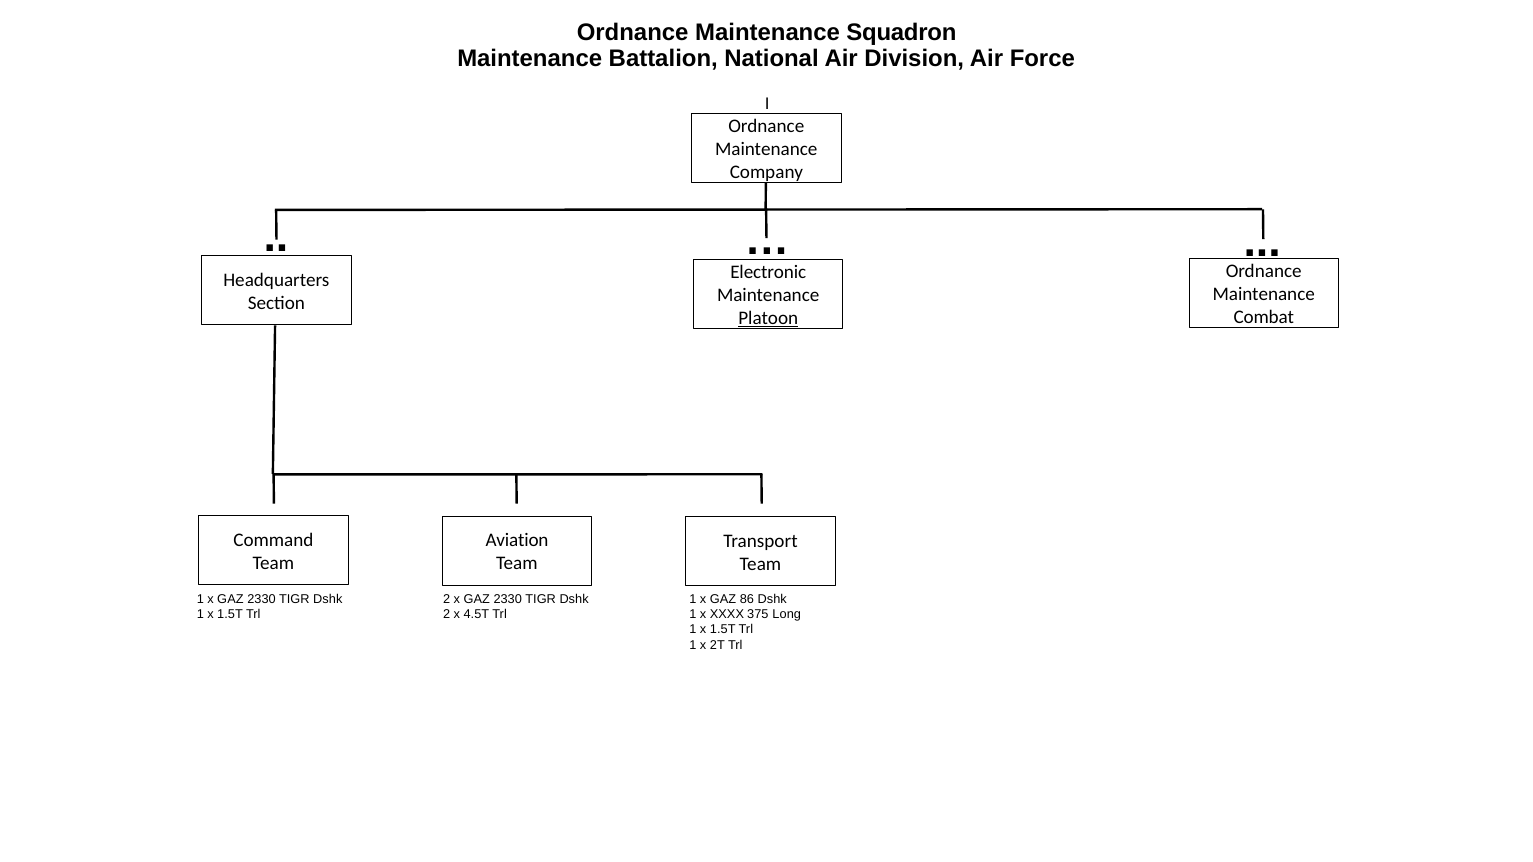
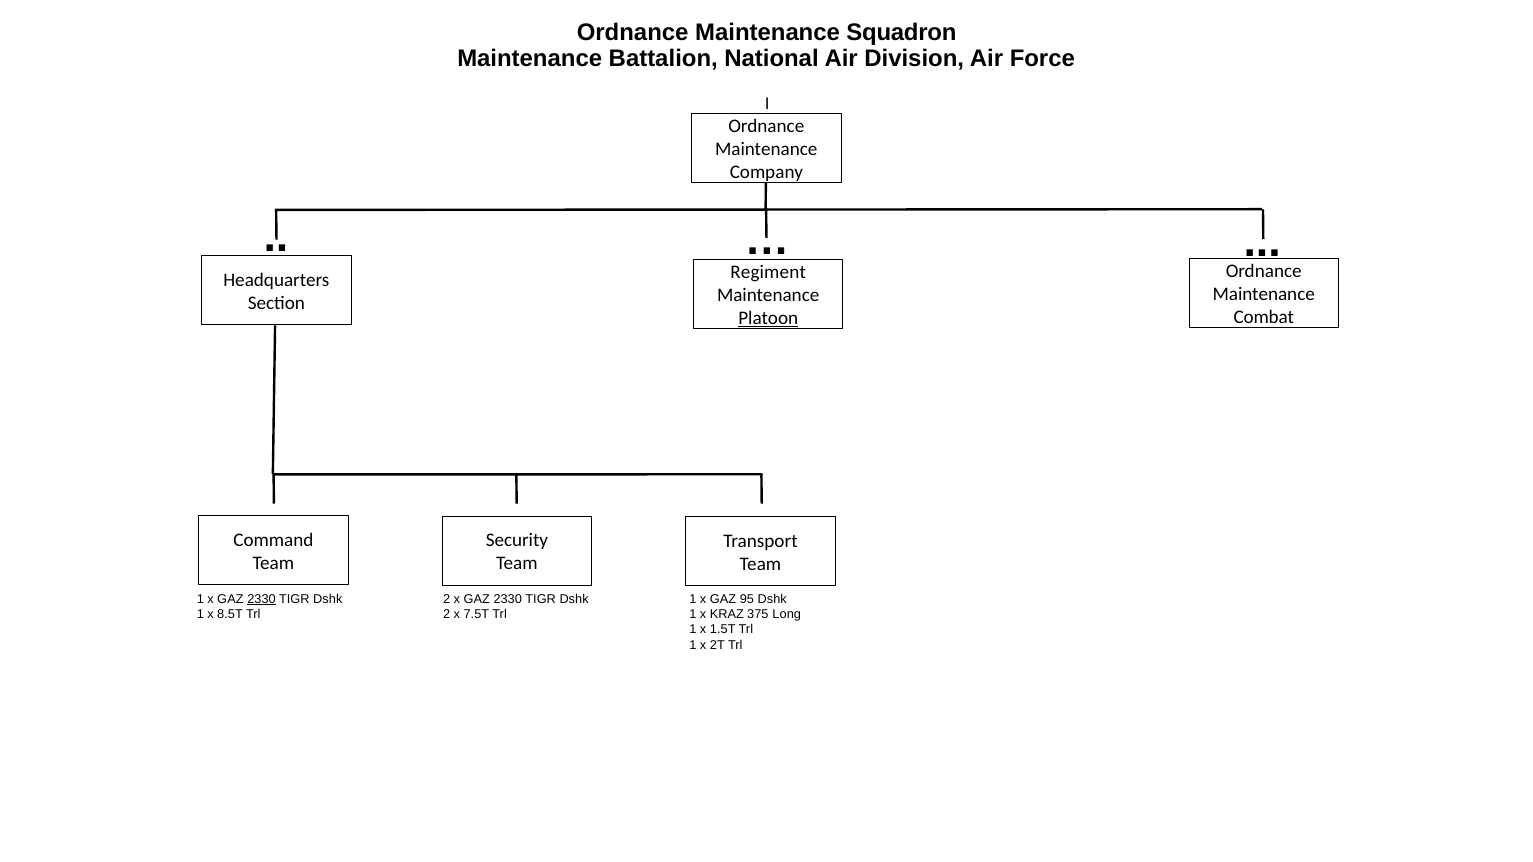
Electronic: Electronic -> Regiment (768, 272)
Aviation: Aviation -> Security (517, 541)
2330 underline: none -> present (262, 599)
86: 86 -> 95 (747, 599)
1.5T: 1.5T -> 8.5T (230, 615)
4.5T: 4.5T -> 7.5T (476, 615)
XXXX: XXXX -> KRAZ (727, 615)
